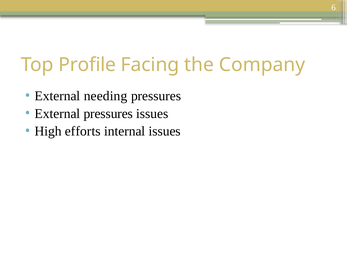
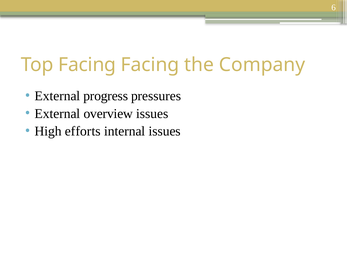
Top Profile: Profile -> Facing (87, 65)
needing: needing -> progress (106, 96)
External pressures: pressures -> overview (108, 114)
